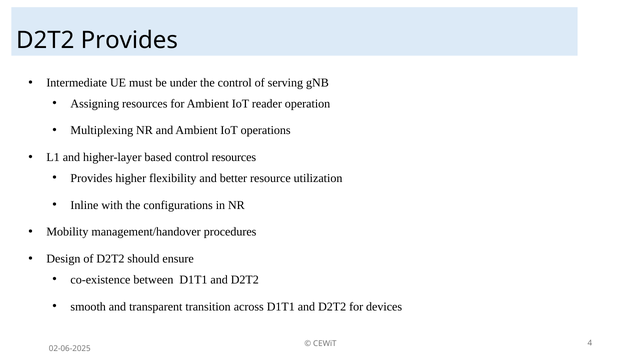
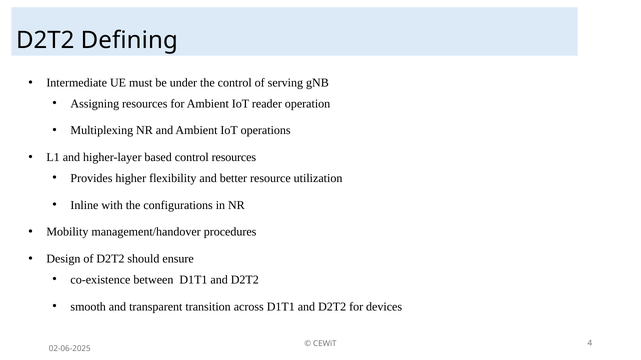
D2T2 Provides: Provides -> Defining (129, 40)
